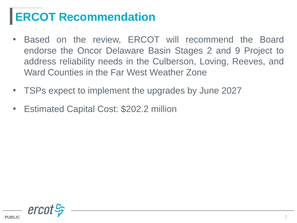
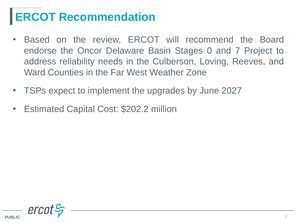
2: 2 -> 0 (209, 51)
and 9: 9 -> 7 (238, 51)
